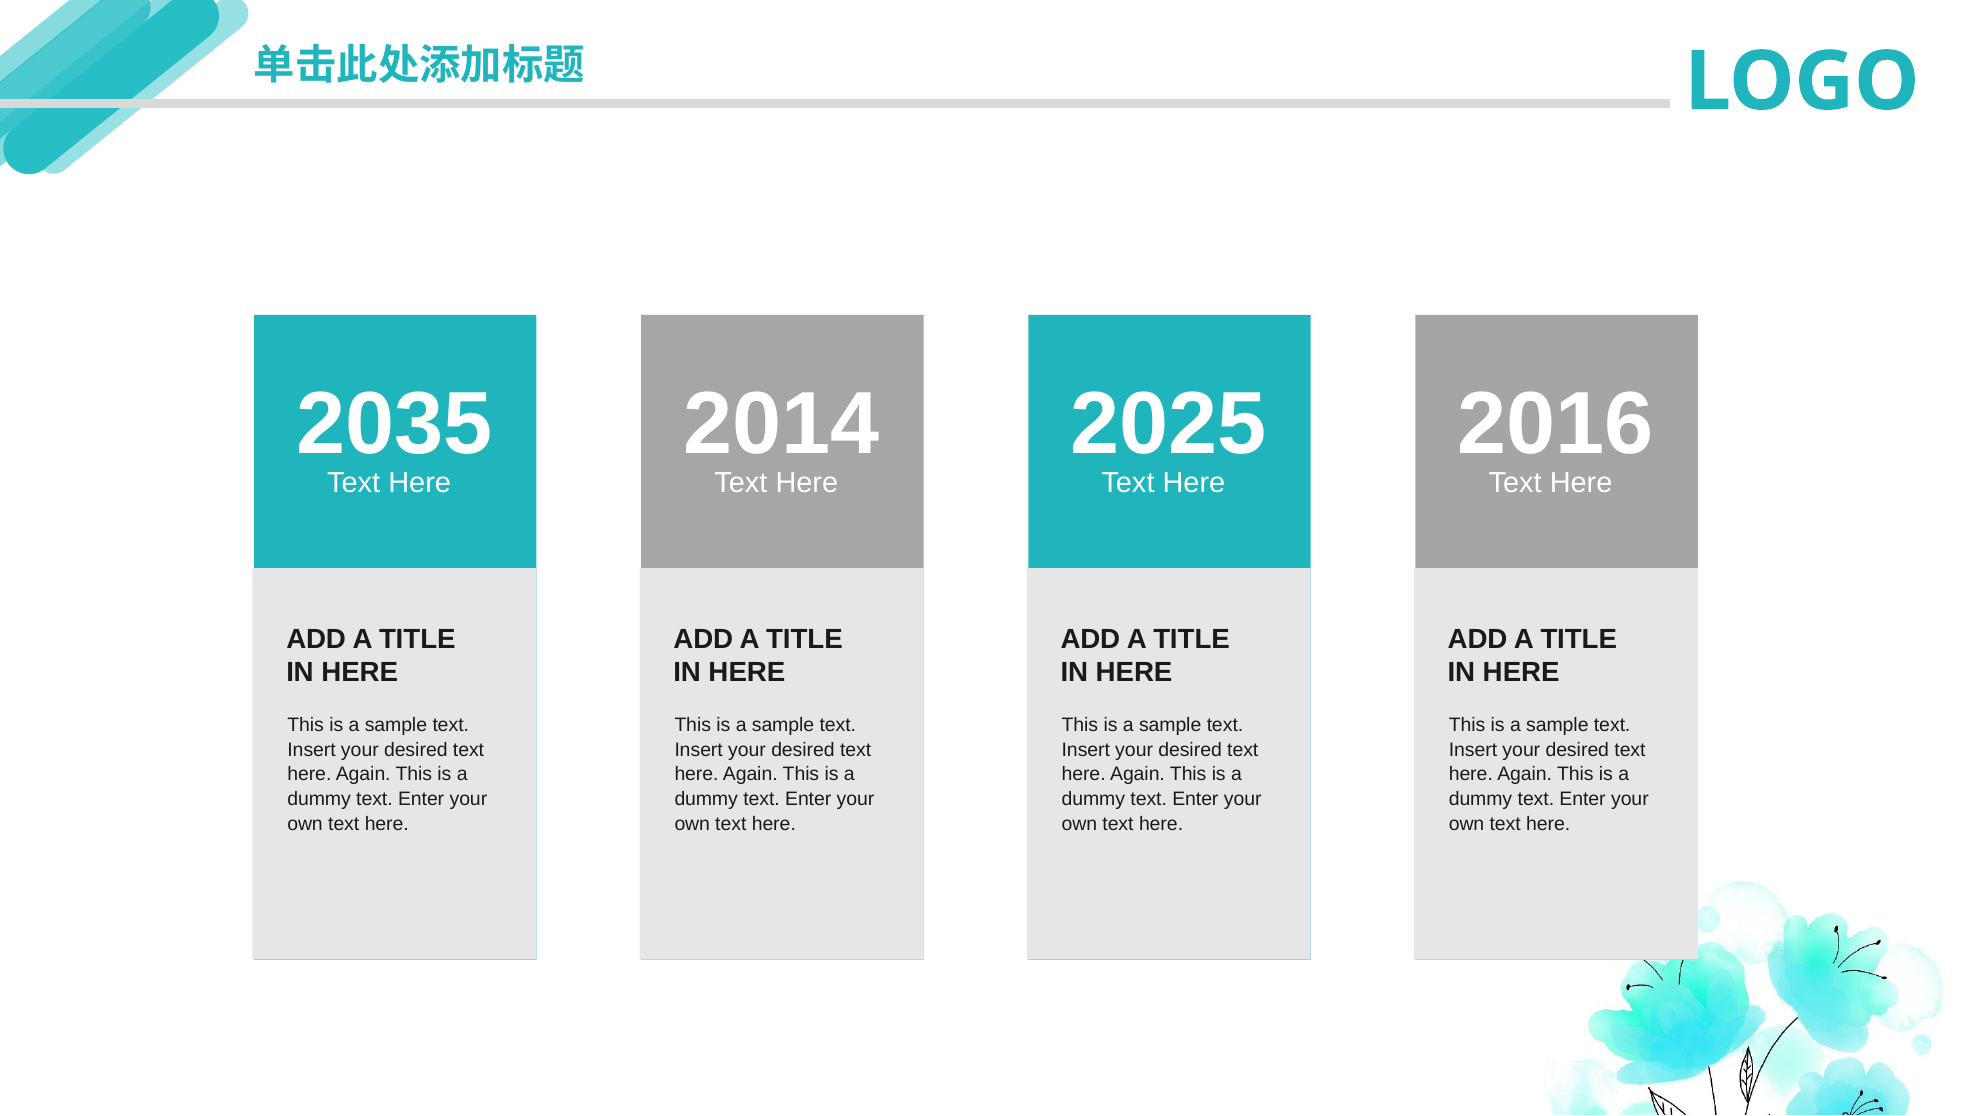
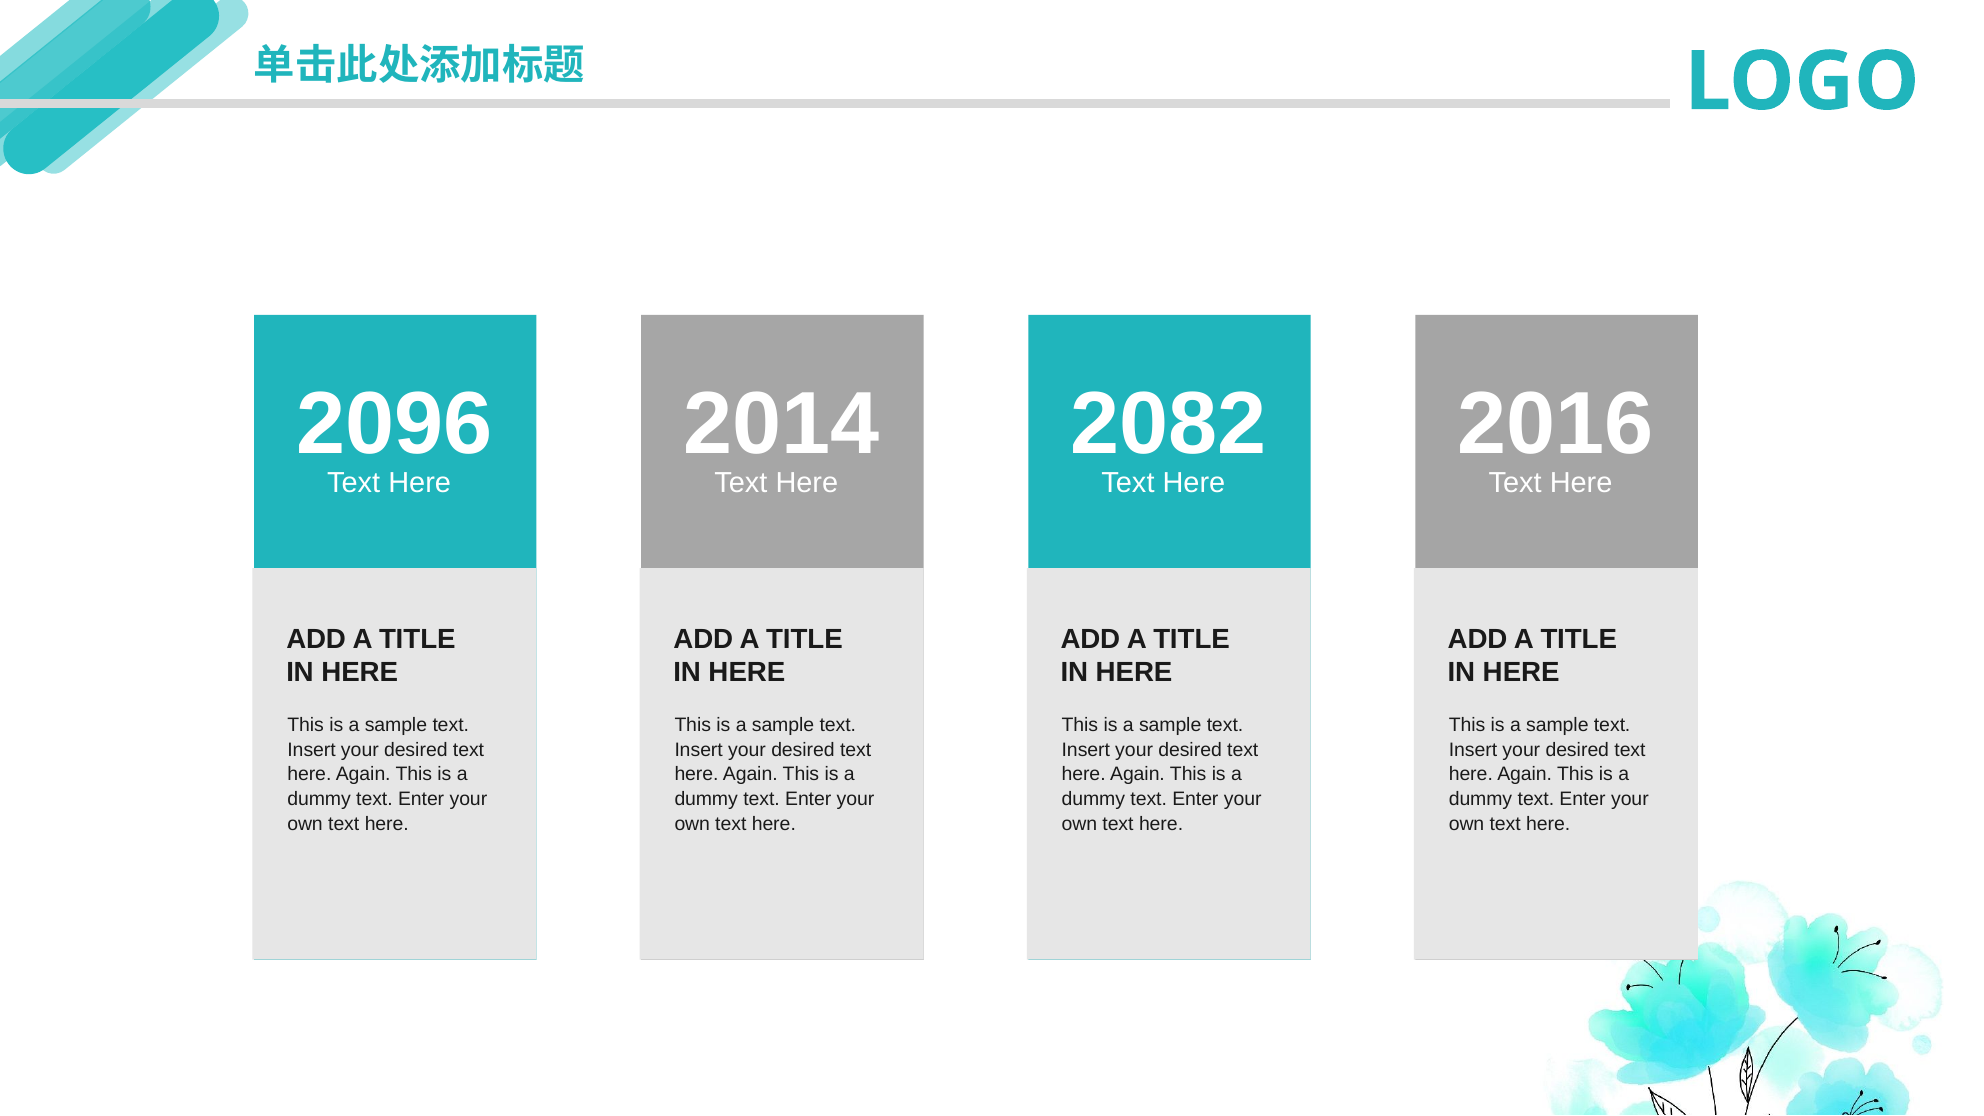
2035: 2035 -> 2096 (394, 424)
2025: 2025 -> 2082 (1168, 424)
